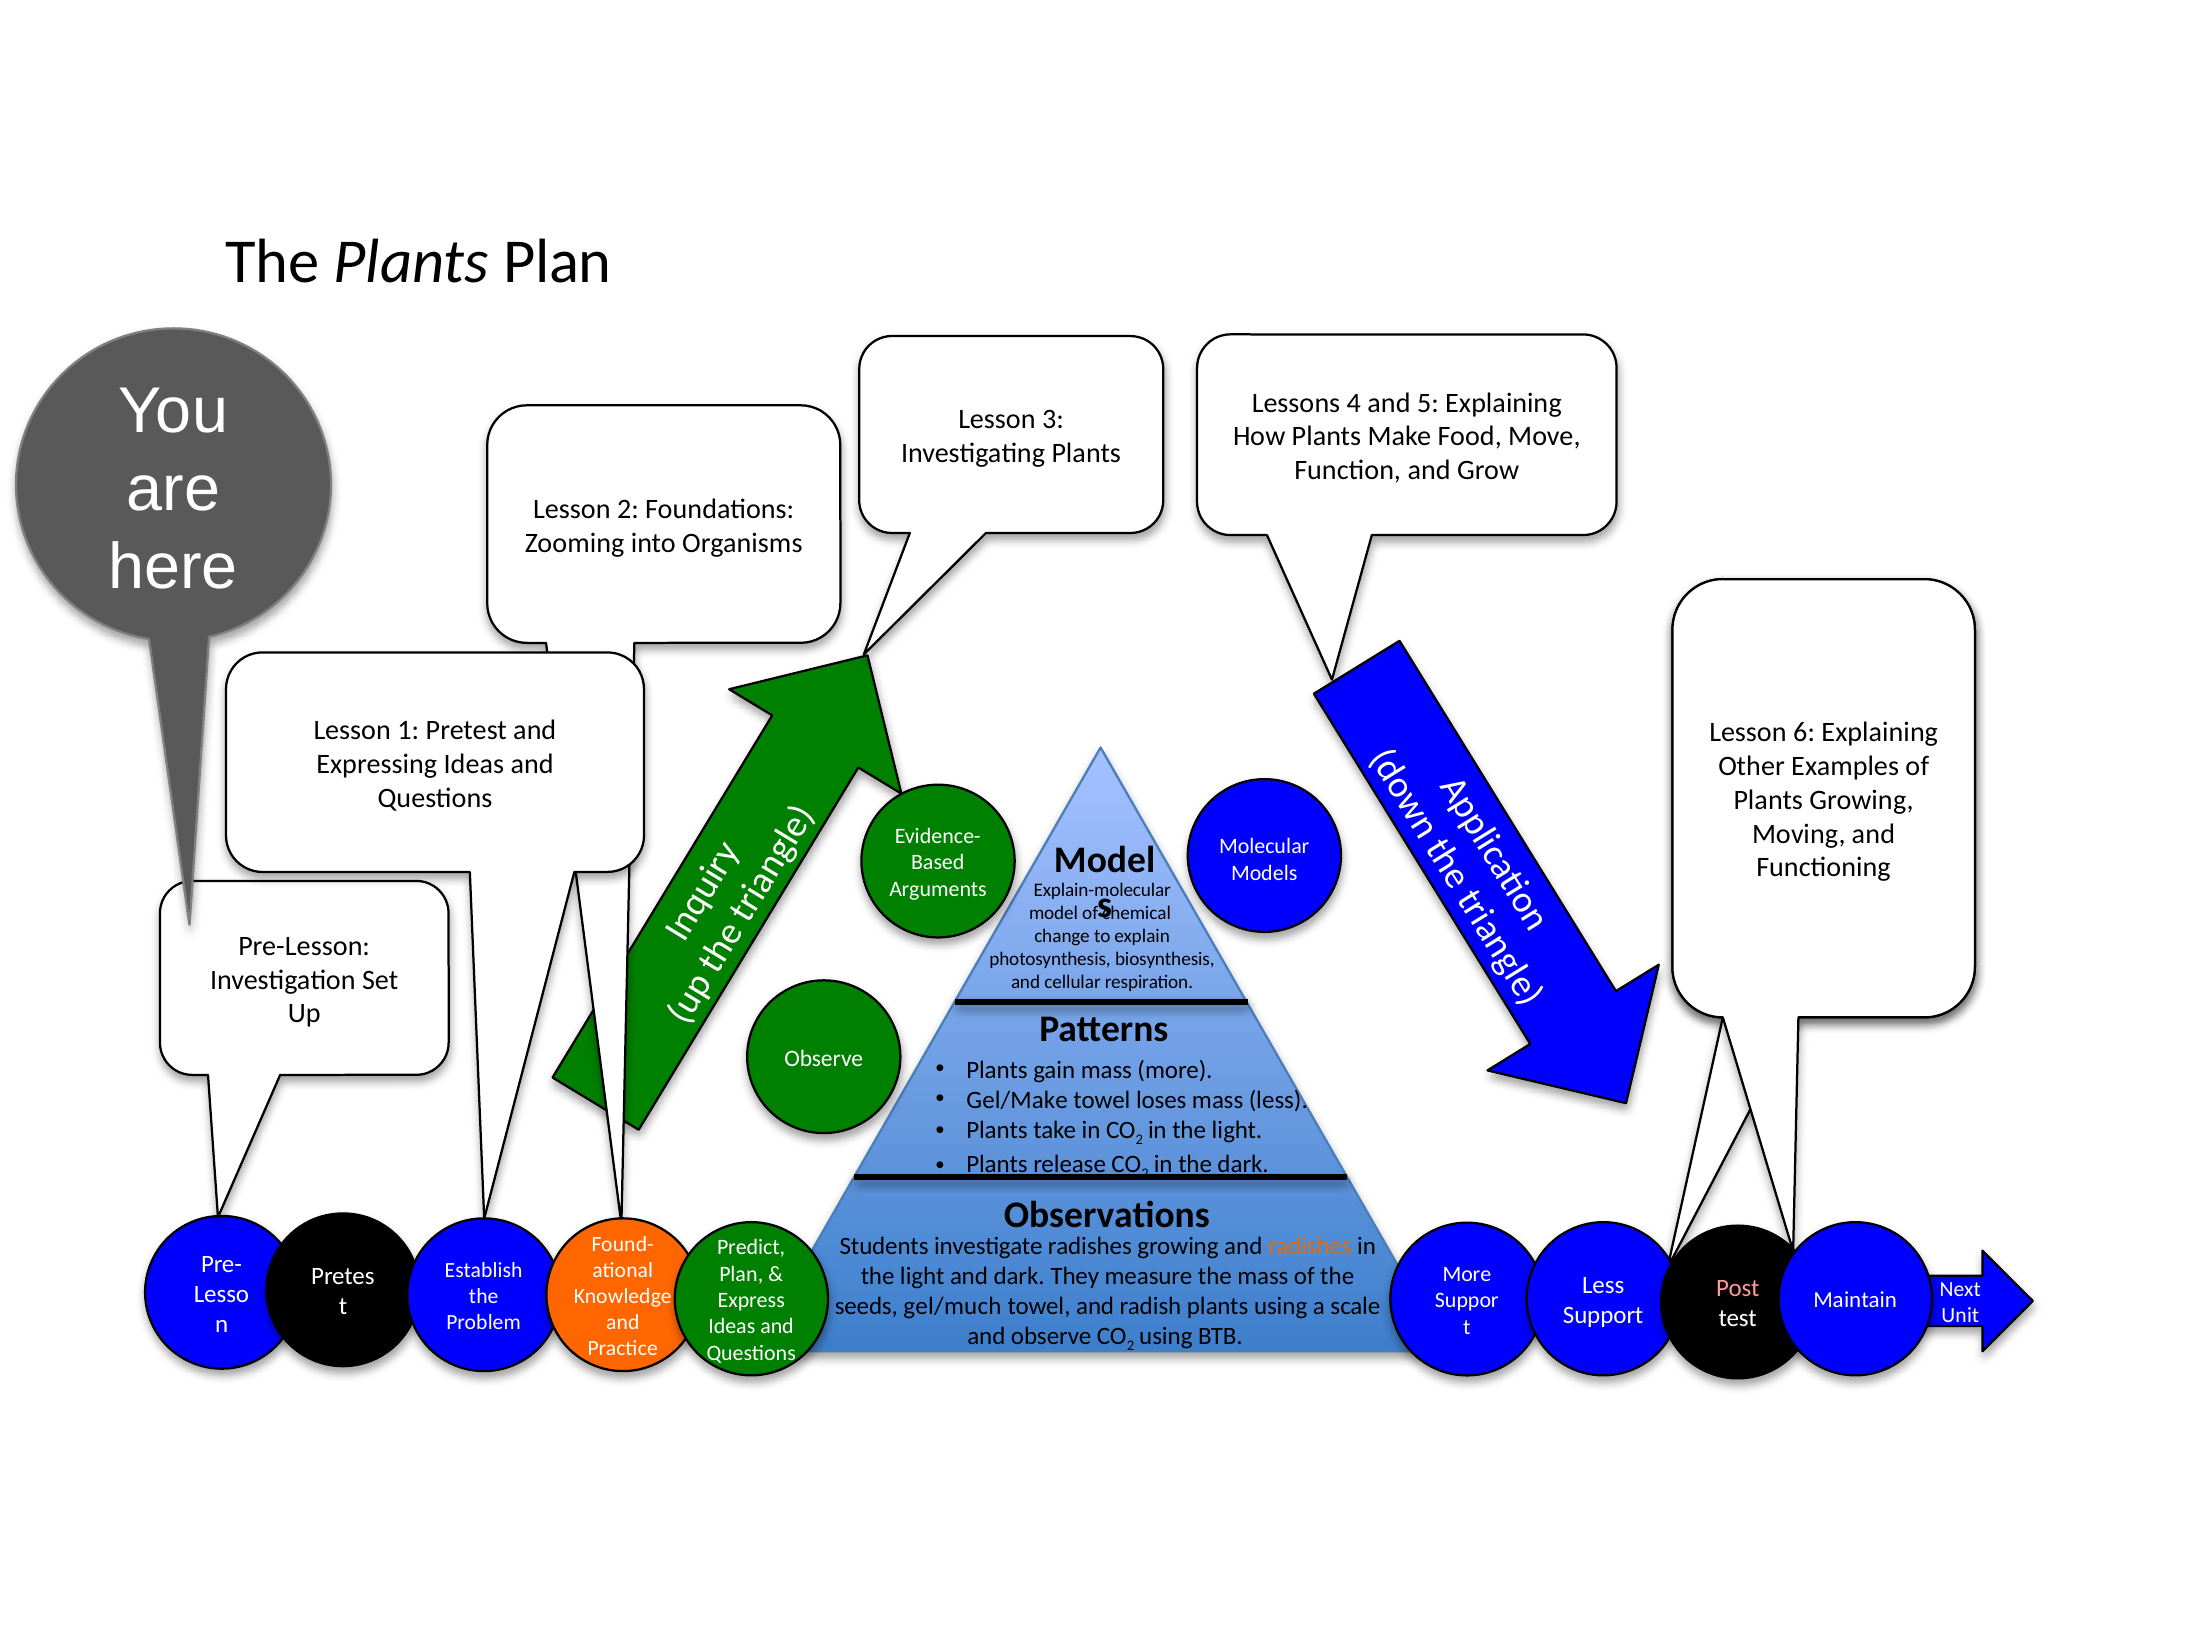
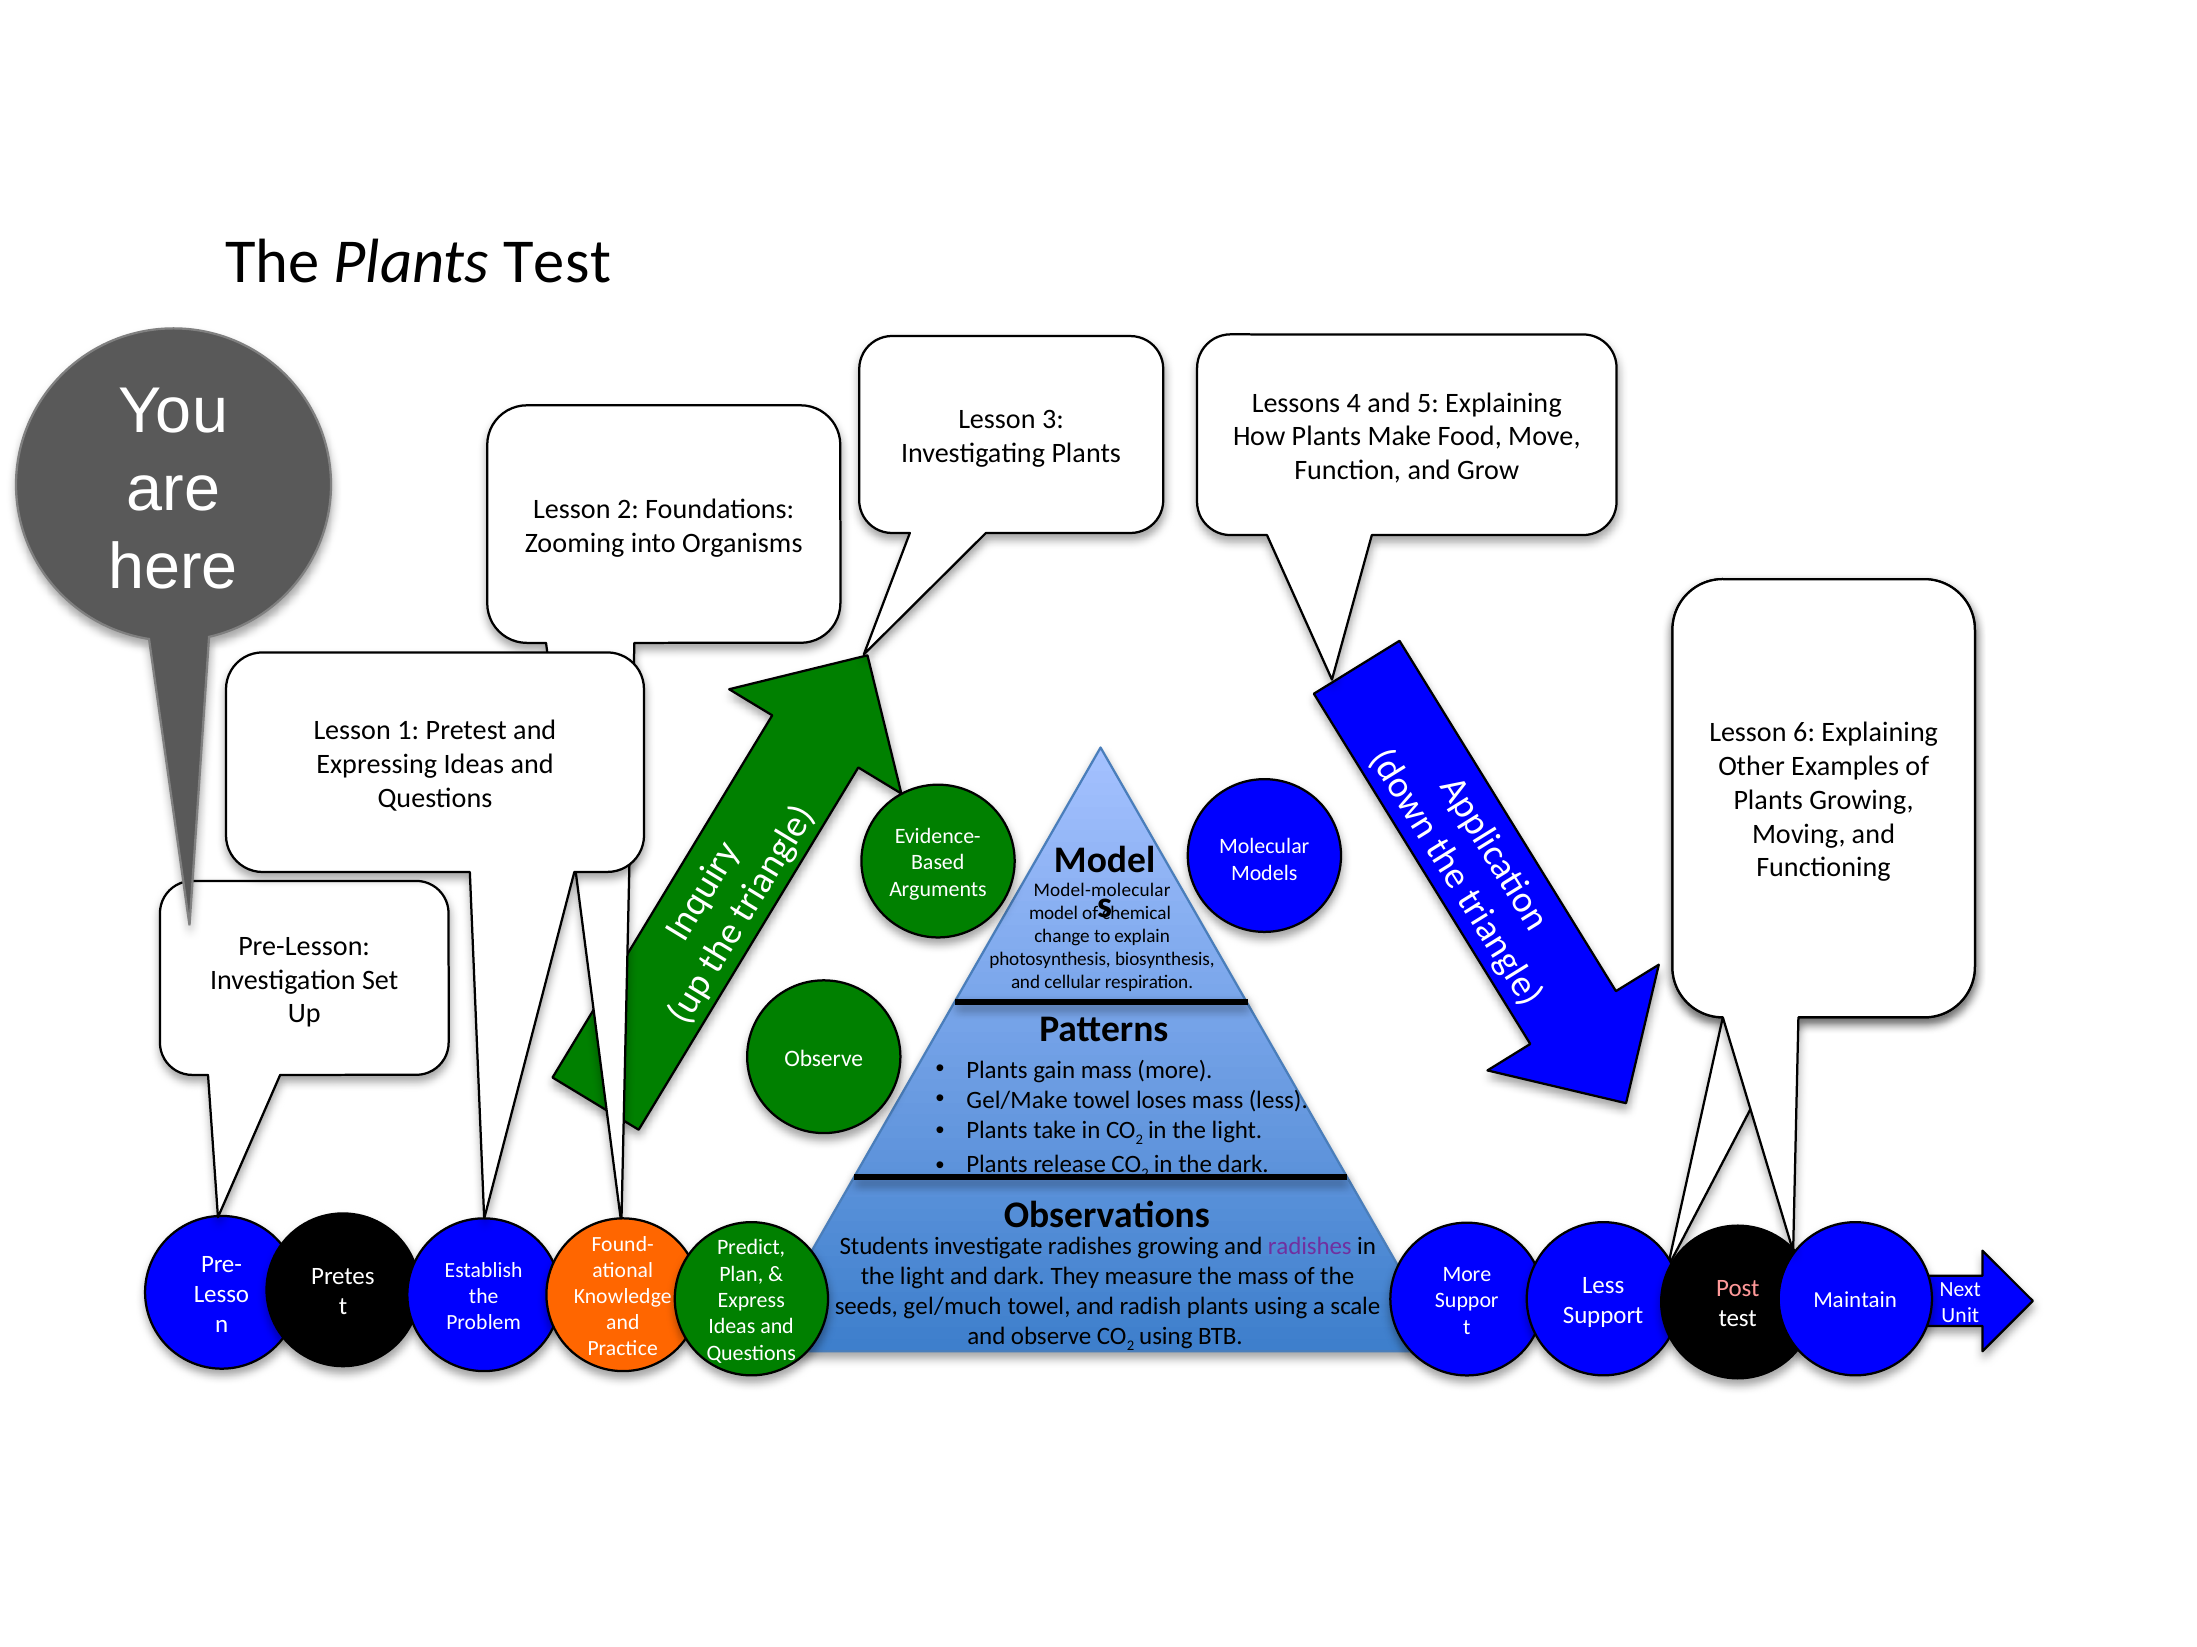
Plants Plan: Plan -> Test (557, 262)
Explain-molecular: Explain-molecular -> Model-molecular (1102, 890)
radishes colour: orange -> purple (1310, 1246)
